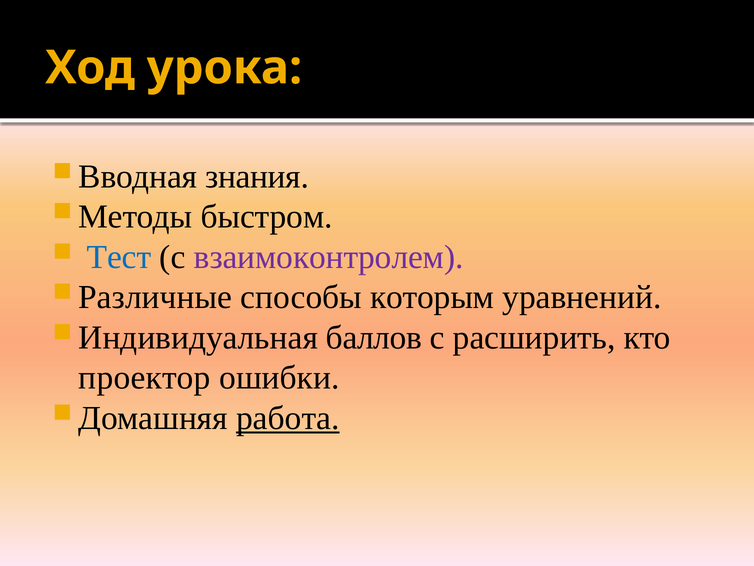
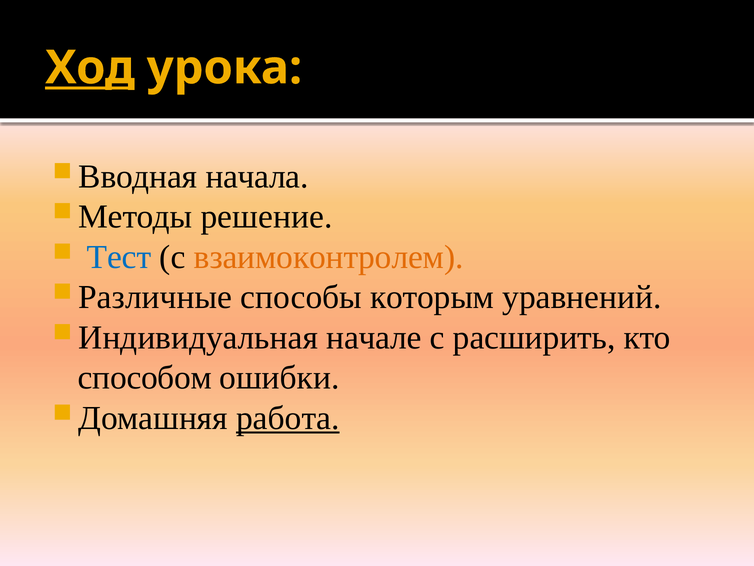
Ход underline: none -> present (90, 68)
знания: знания -> начала (257, 176)
быстром: быстром -> решение (267, 217)
взаимоконтролем colour: purple -> orange (329, 257)
баллов: баллов -> начале (374, 337)
проектор: проектор -> способом (145, 377)
